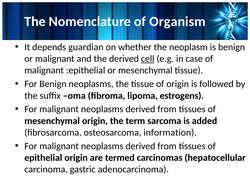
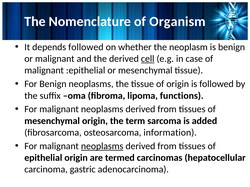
depends guardian: guardian -> followed (86, 47)
estrogens: estrogens -> functions (182, 96)
neoplasms underline: none -> present (102, 146)
